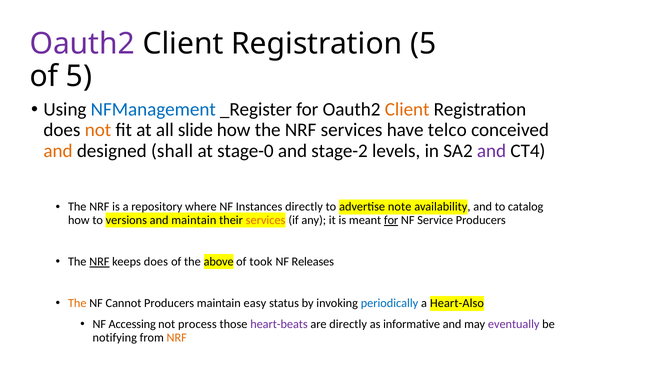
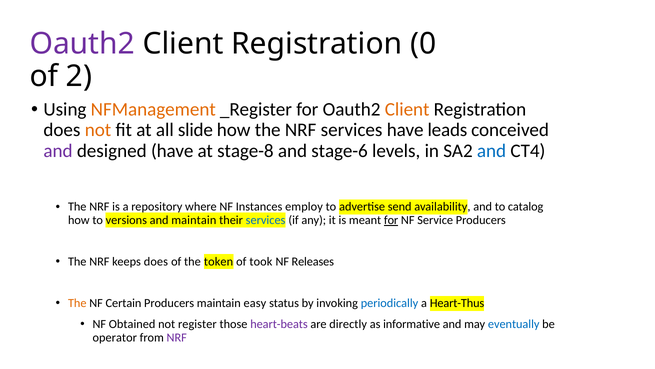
Registration 5: 5 -> 0 (423, 44)
of 5: 5 -> 2 (79, 76)
NFManagement colour: blue -> orange (153, 109)
telco: telco -> leads (447, 130)
and colour: orange -> purple (58, 151)
designed shall: shall -> have (172, 151)
stage-0: stage-0 -> stage-8 (245, 151)
stage-2: stage-2 -> stage-6 (340, 151)
and colour: purple -> blue (492, 151)
directly: directly -> employ (304, 207)
note: note -> send (400, 207)
services colour: orange -> blue (266, 220)
NRF underline: present -> none (99, 261)
above: above -> token (219, 261)
Cannot: Cannot -> Certain (124, 303)
Heart-Also: Heart-Also -> Heart-Thus (457, 303)
Accessing: Accessing -> Obtained (132, 324)
process: process -> register (197, 324)
eventually colour: purple -> blue (514, 324)
notifying: notifying -> operator (115, 337)
NRF colour: orange -> purple (177, 337)
